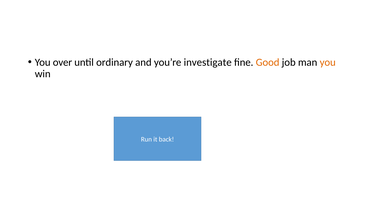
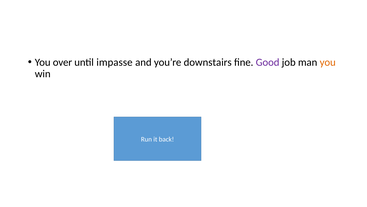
ordinary: ordinary -> impasse (114, 62)
investigate: investigate -> downstairs (208, 62)
Good colour: orange -> purple (268, 62)
